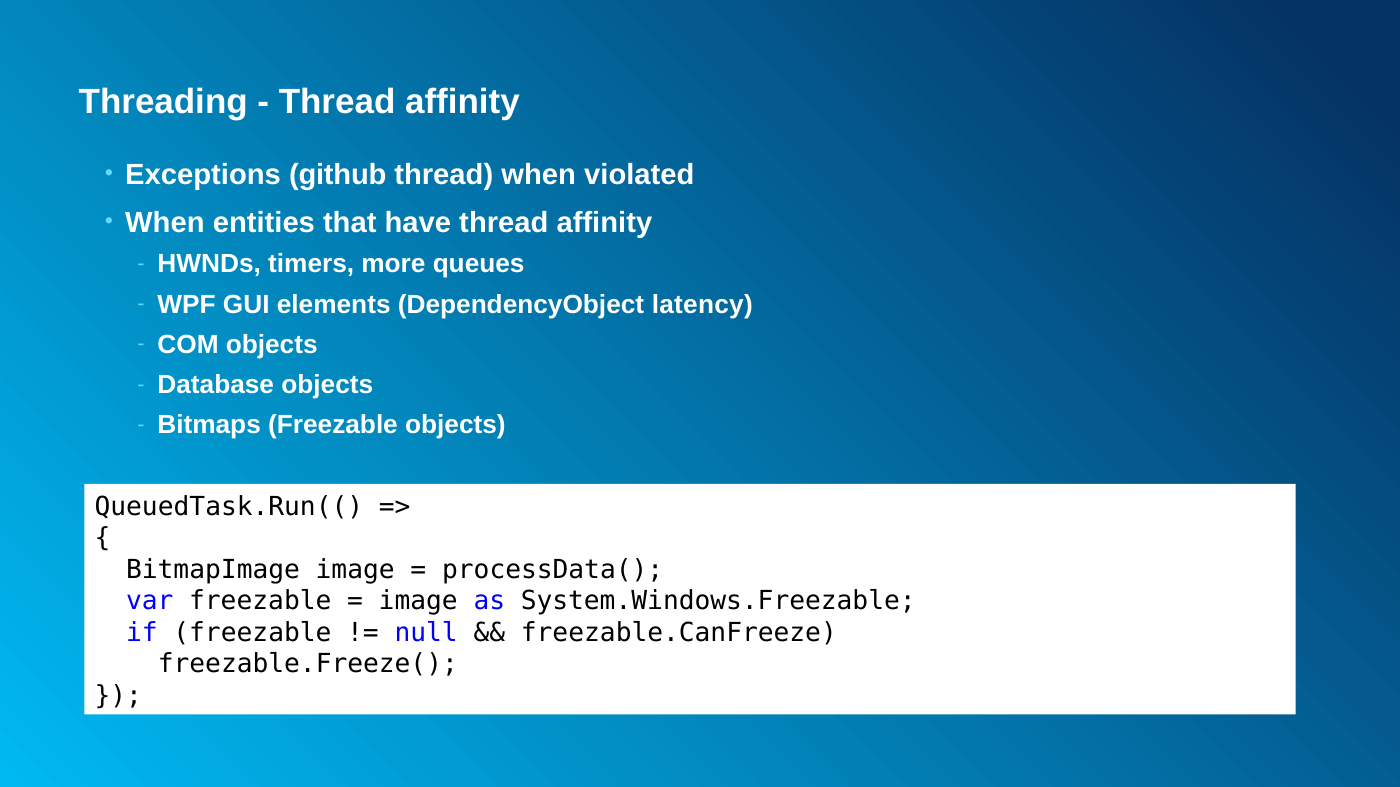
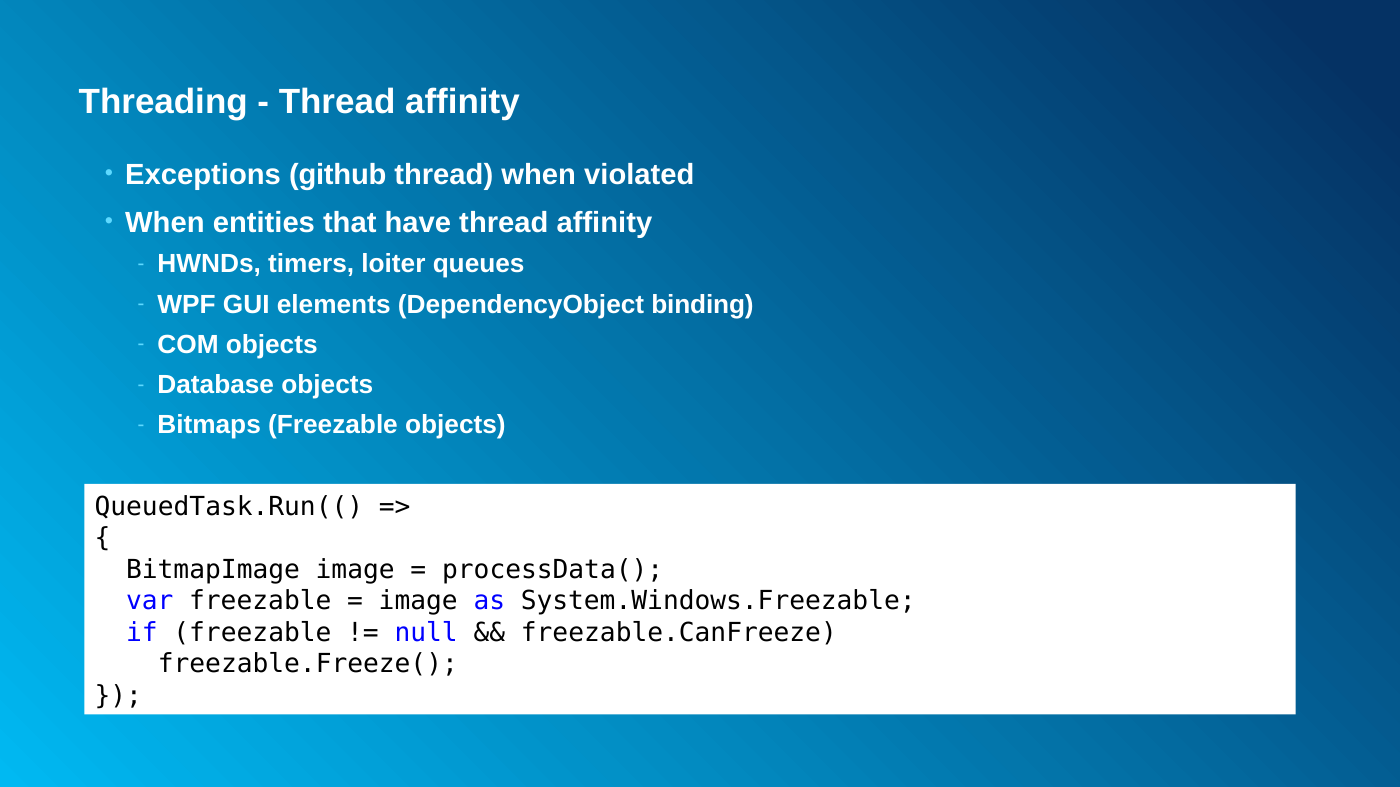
more: more -> loiter (393, 264)
latency: latency -> binding (702, 305)
